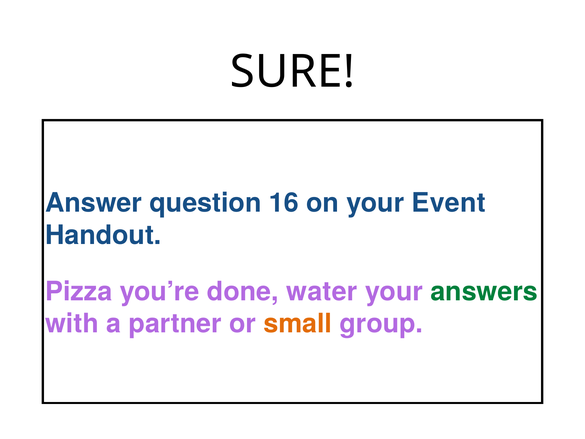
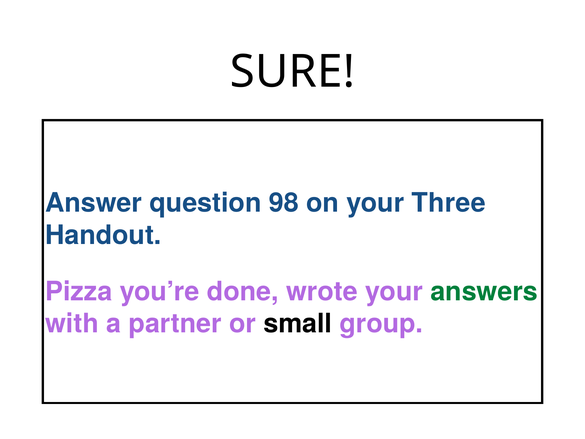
16: 16 -> 98 (284, 203)
Event: Event -> Three (449, 203)
water: water -> wrote (322, 291)
small colour: orange -> black (298, 324)
